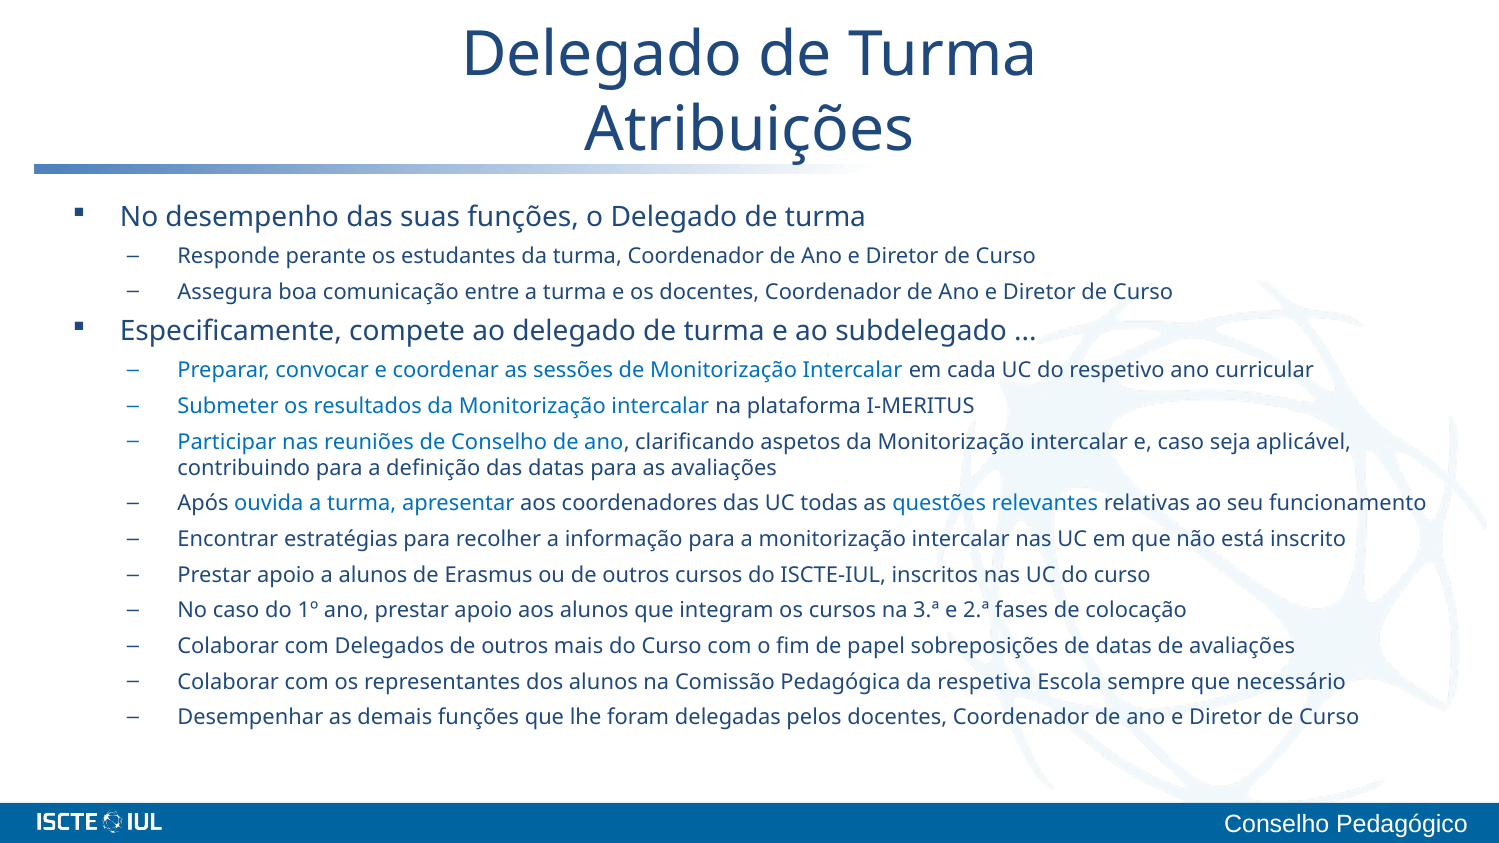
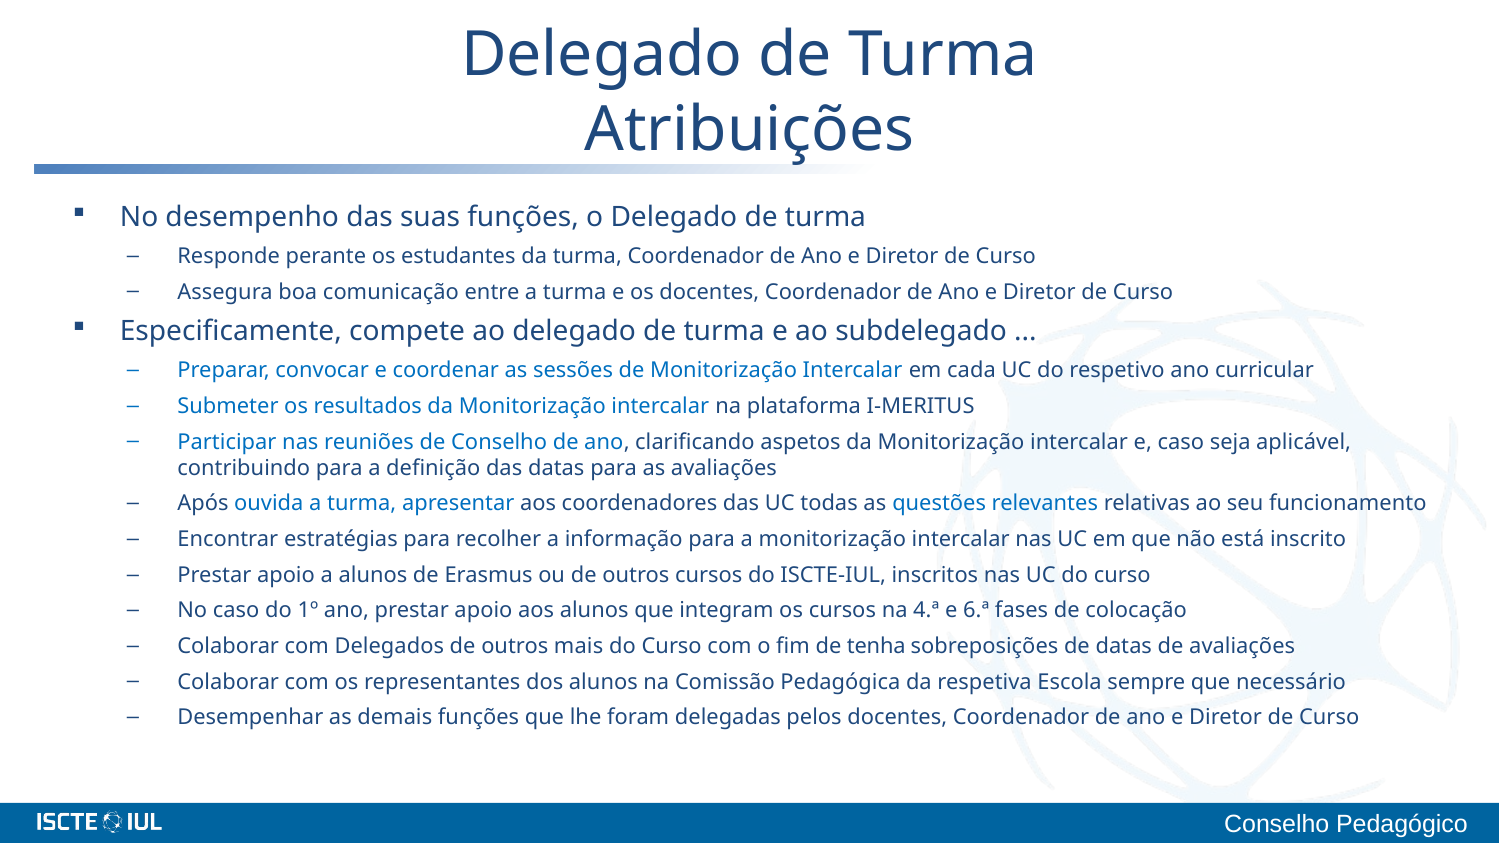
3.ª: 3.ª -> 4.ª (926, 611)
2.ª: 2.ª -> 6.ª (976, 611)
papel: papel -> tenha (876, 646)
